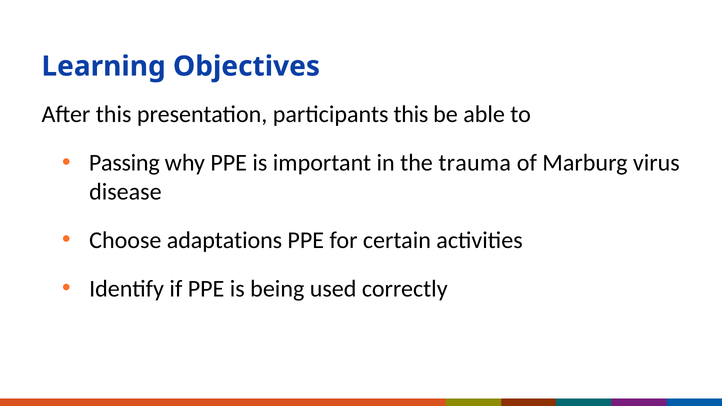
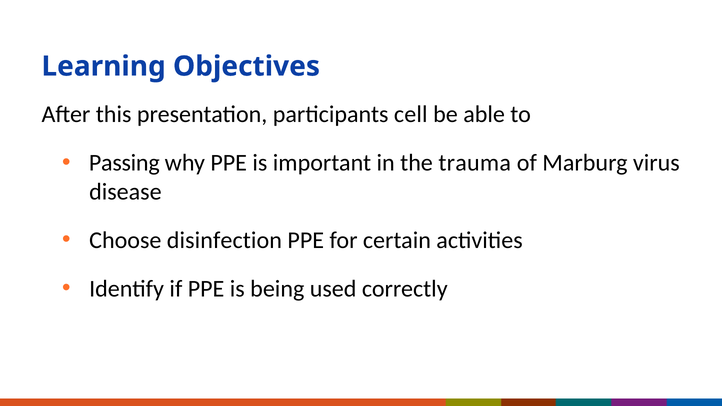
participants this: this -> cell (411, 114)
adaptations: adaptations -> disinfection (224, 240)
